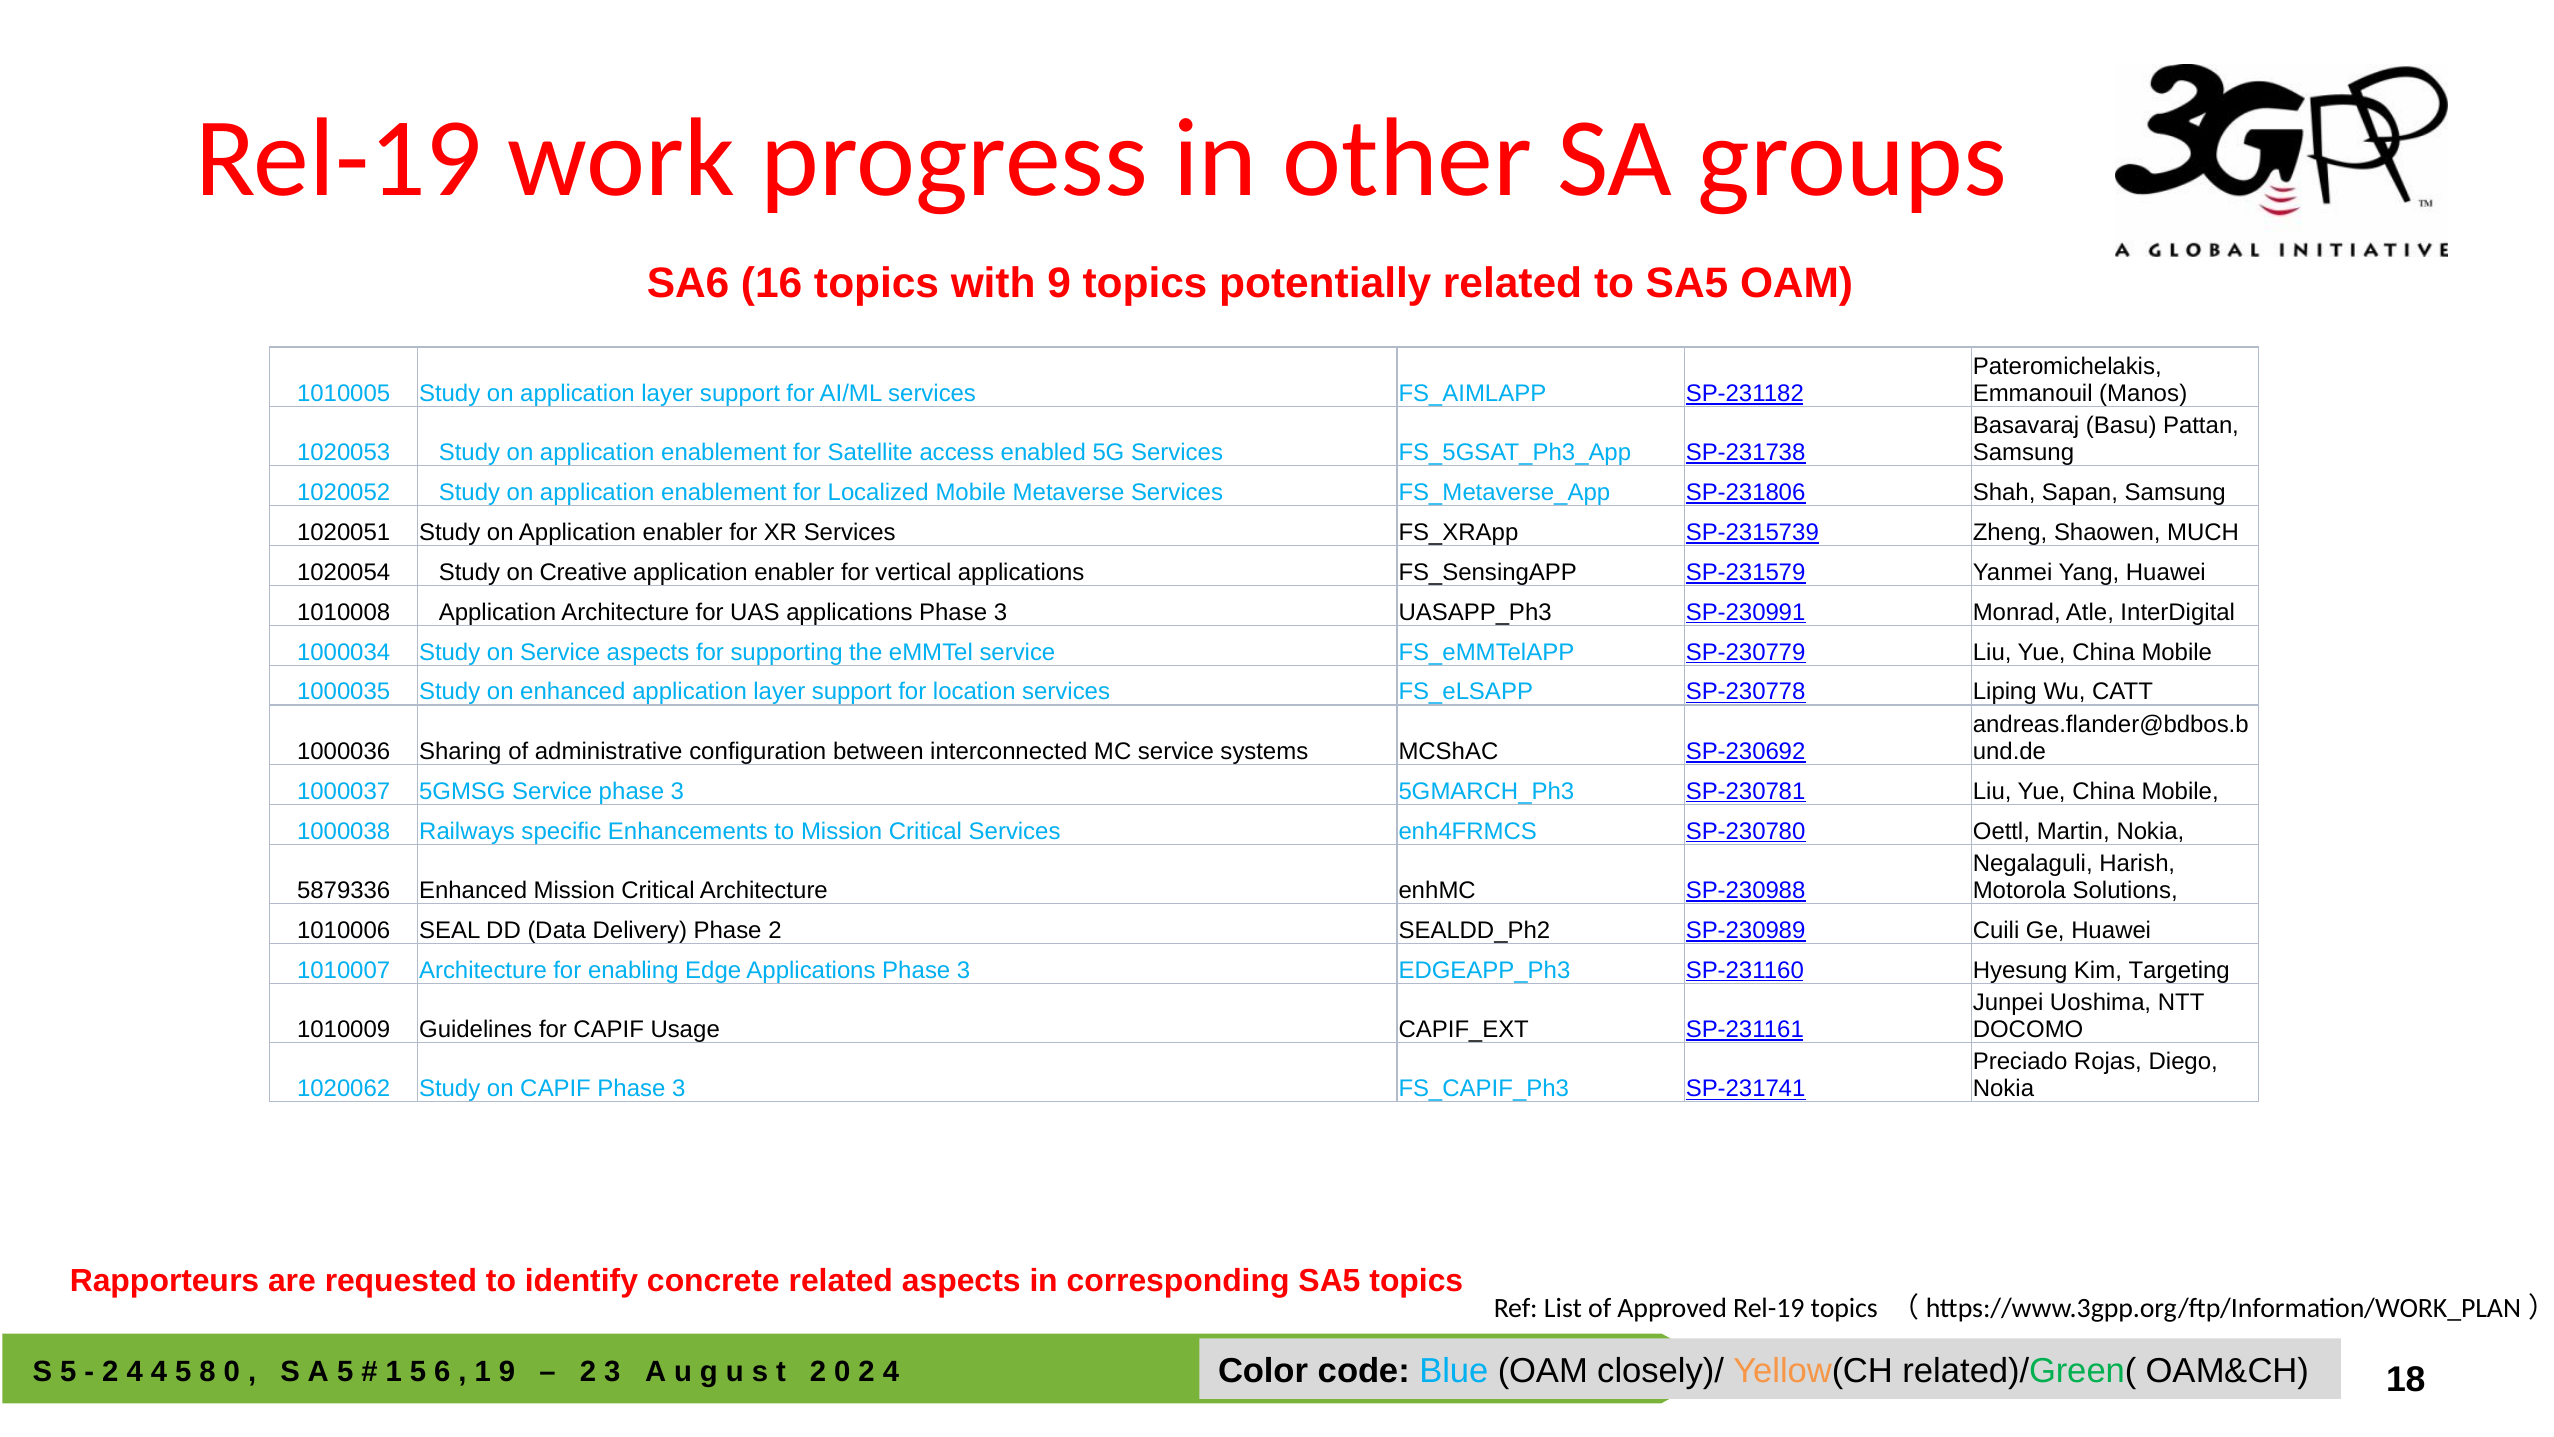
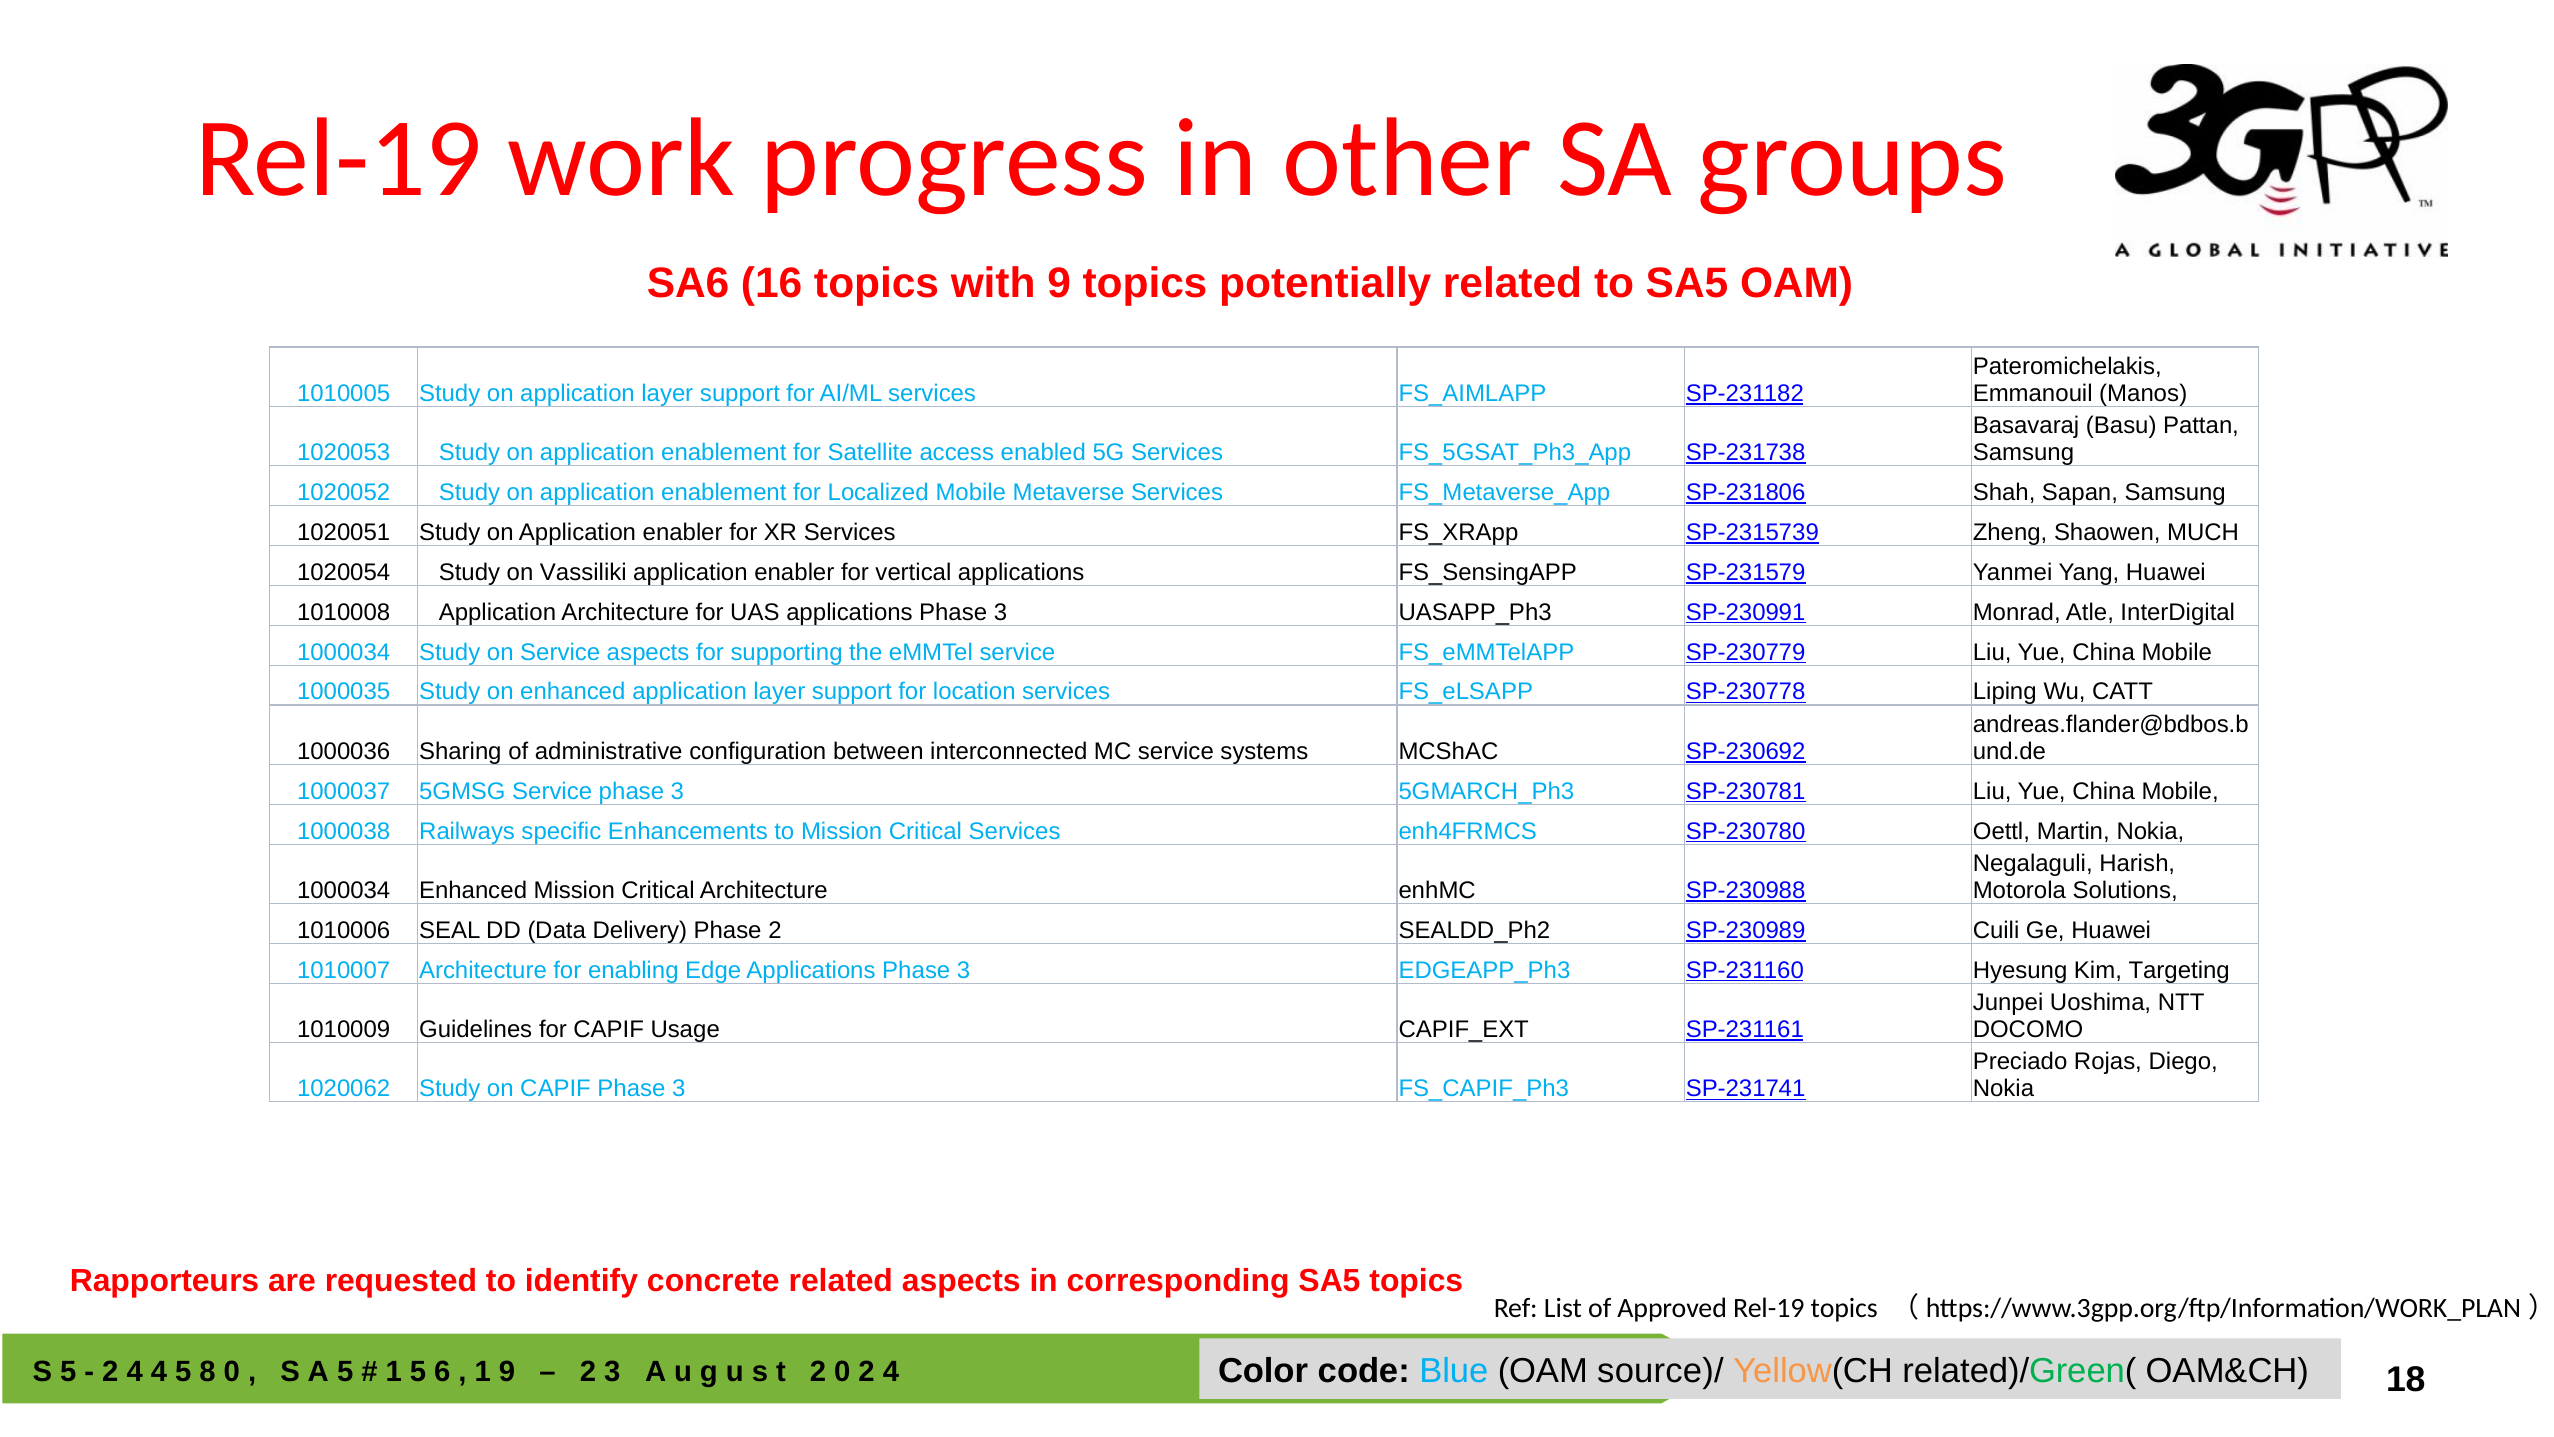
Creative: Creative -> Vassiliki (583, 572)
5879336: 5879336 -> 1000034 (344, 890)
closely)/: closely)/ -> source)/ (1661, 1371)
